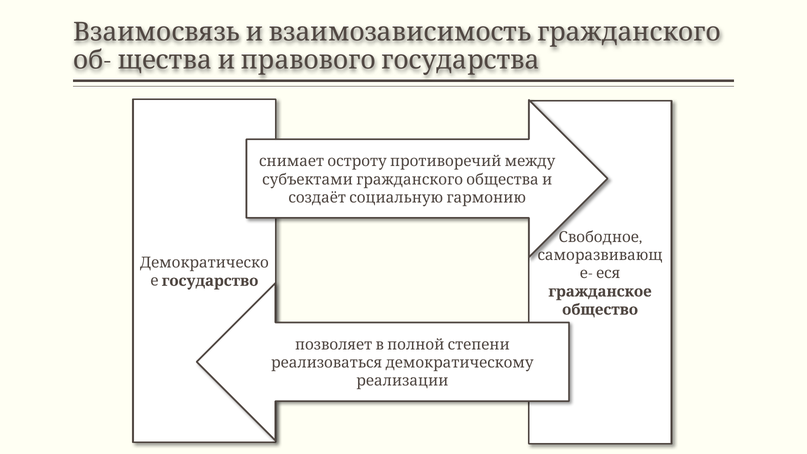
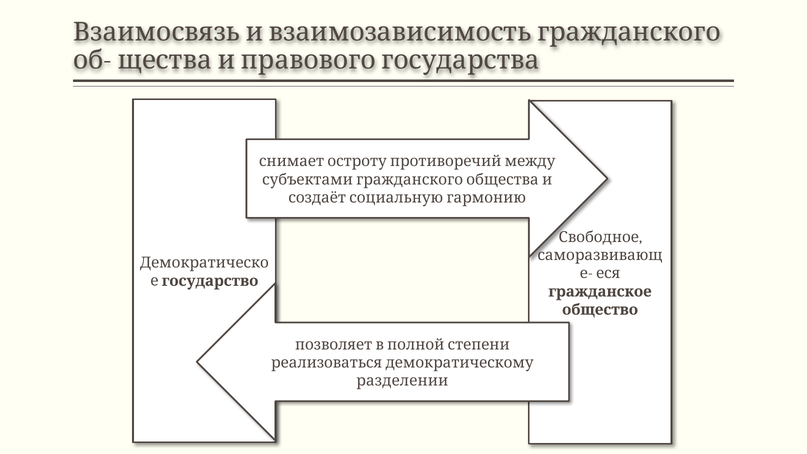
реализации: реализации -> разделении (402, 381)
